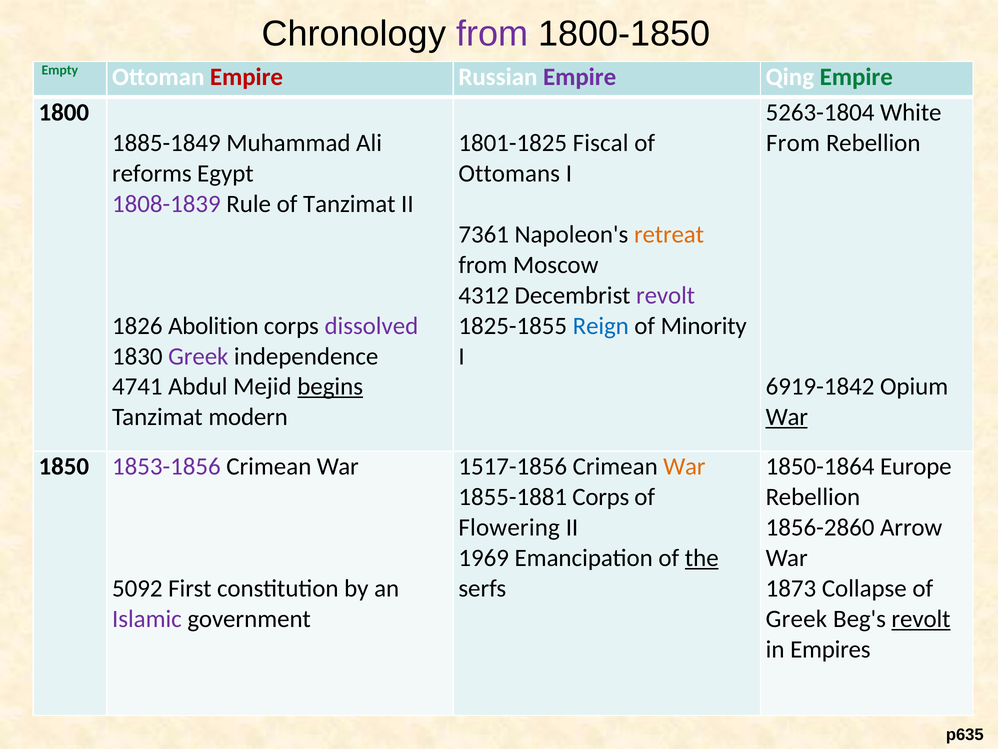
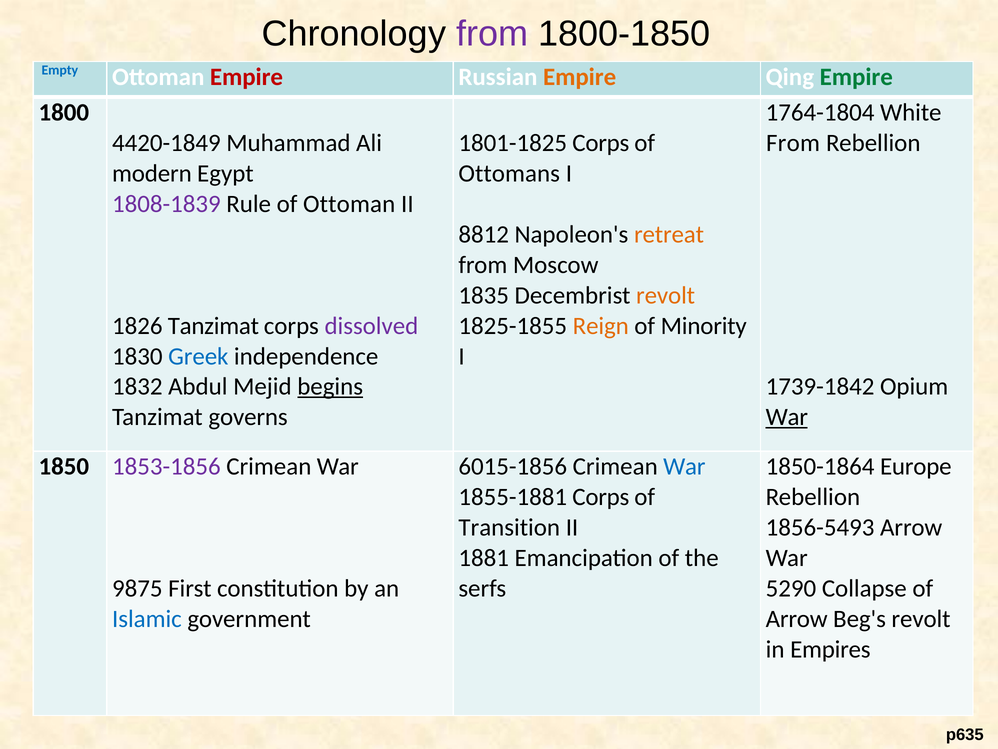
Empty colour: green -> blue (60, 70)
Empire colour: purple -> orange (580, 77)
5263-1804: 5263-1804 -> 1764-1804 (820, 112)
1885-1849: 1885-1849 -> 4420-1849 (166, 143)
1801-1825 Fiscal: Fiscal -> Corps (601, 143)
reforms: reforms -> modern (152, 173)
of Tanzimat: Tanzimat -> Ottoman (349, 204)
7361: 7361 -> 8812 (484, 234)
4312: 4312 -> 1835 (484, 295)
revolt colour: purple -> orange (666, 295)
1826 Abolition: Abolition -> Tanzimat (213, 326)
Reign colour: blue -> orange (601, 326)
Greek colour: purple -> blue (198, 356)
4741: 4741 -> 1832 (137, 386)
6919-1842: 6919-1842 -> 1739-1842 (820, 386)
modern: modern -> governs (248, 417)
1517-1856: 1517-1856 -> 6015-1856 (513, 466)
War colour: orange -> blue (684, 466)
Flowering: Flowering -> Transition (509, 527)
1856-2860: 1856-2860 -> 1856-5493 (820, 527)
1969: 1969 -> 1881 (484, 558)
the underline: present -> none (702, 558)
5092: 5092 -> 9875 (137, 588)
1873: 1873 -> 5290 (791, 588)
Islamic colour: purple -> blue (147, 619)
Greek: Greek -> Arrow (797, 619)
revolt underline: present -> none (921, 619)
